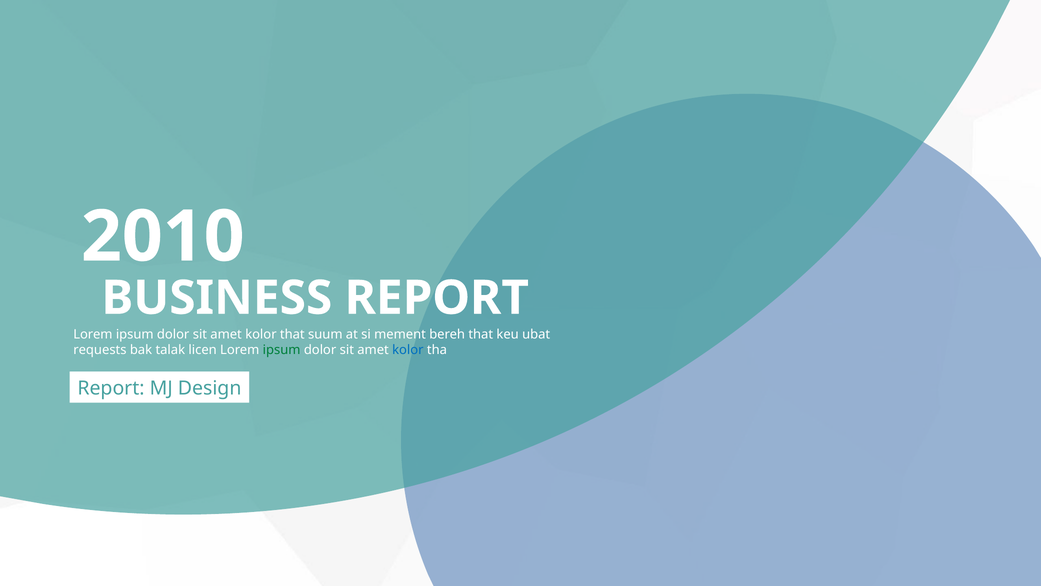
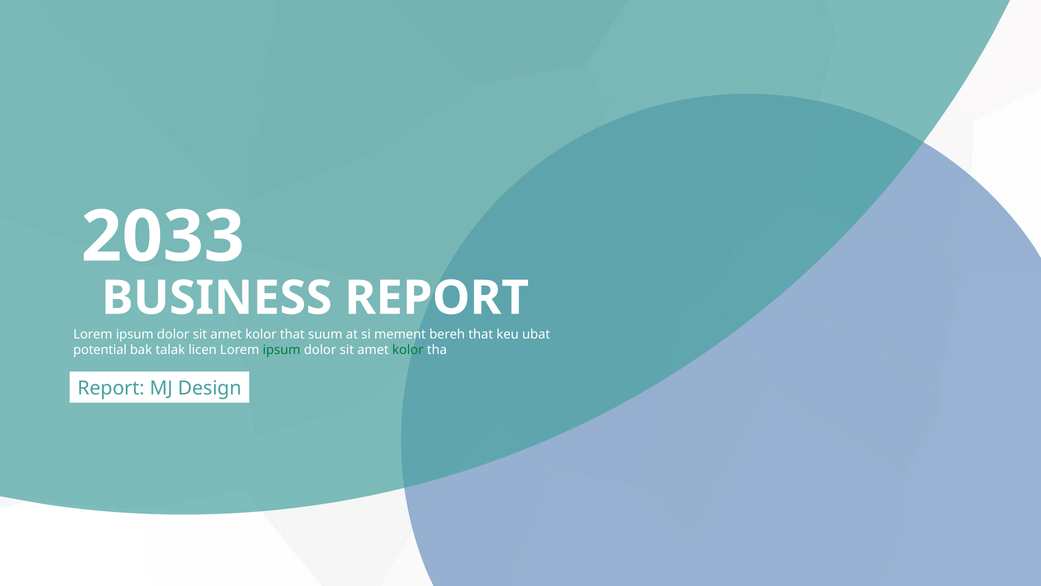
2010: 2010 -> 2033 (163, 237)
requests: requests -> potential (100, 350)
kolor colour: blue -> green (408, 350)
